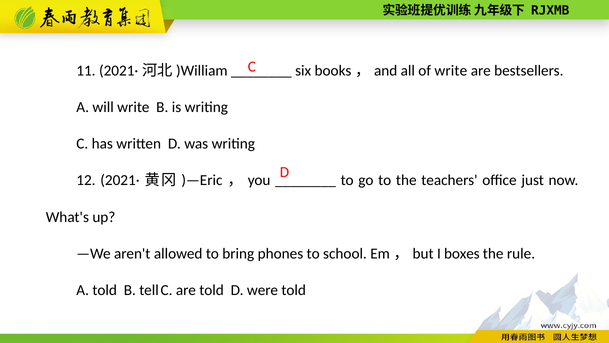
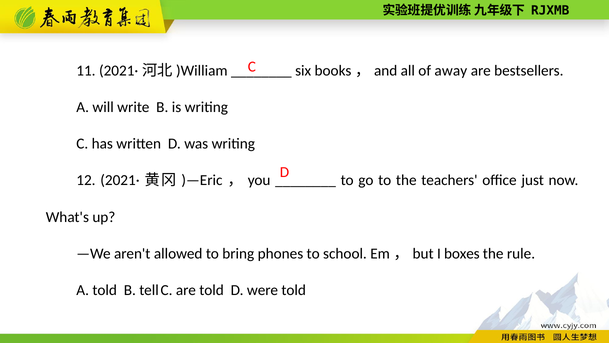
of write: write -> away (451, 71)
